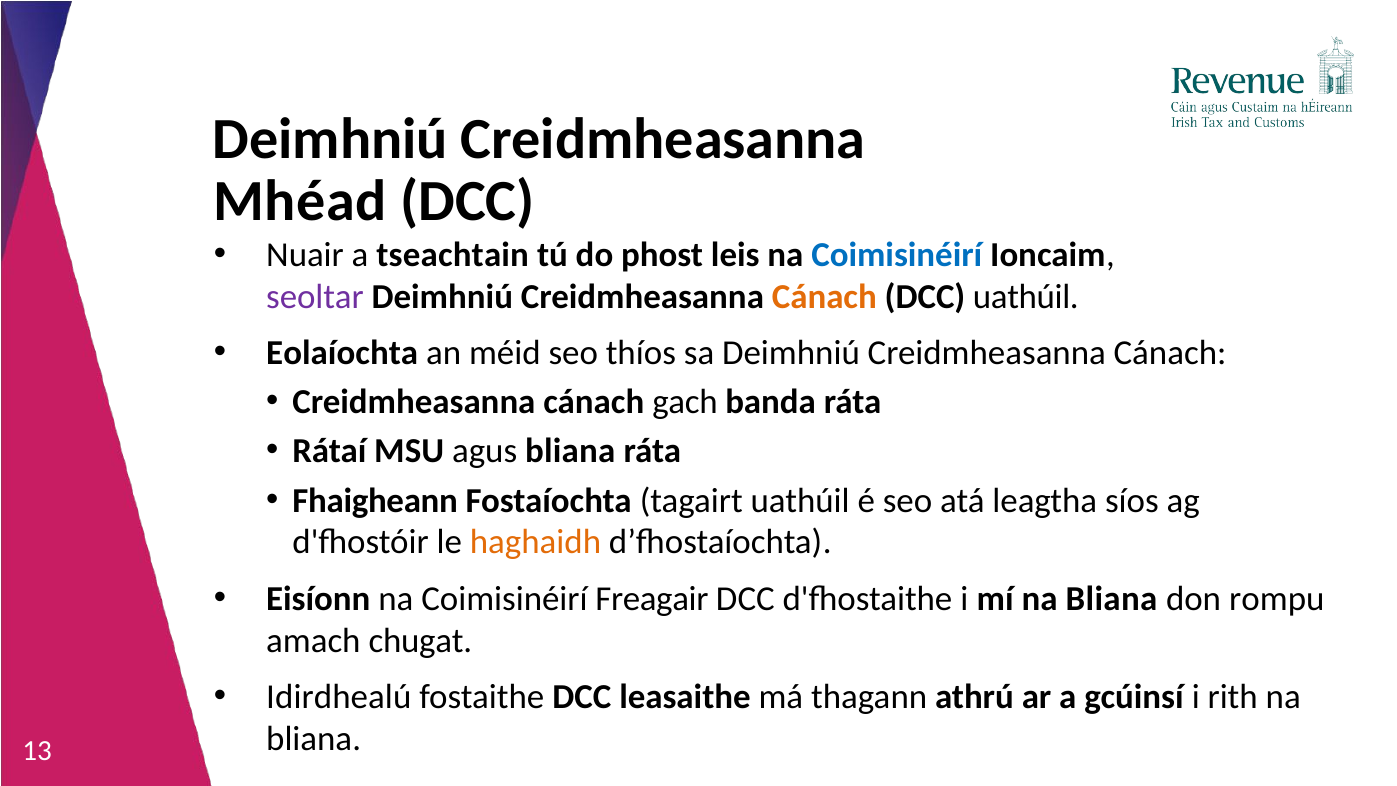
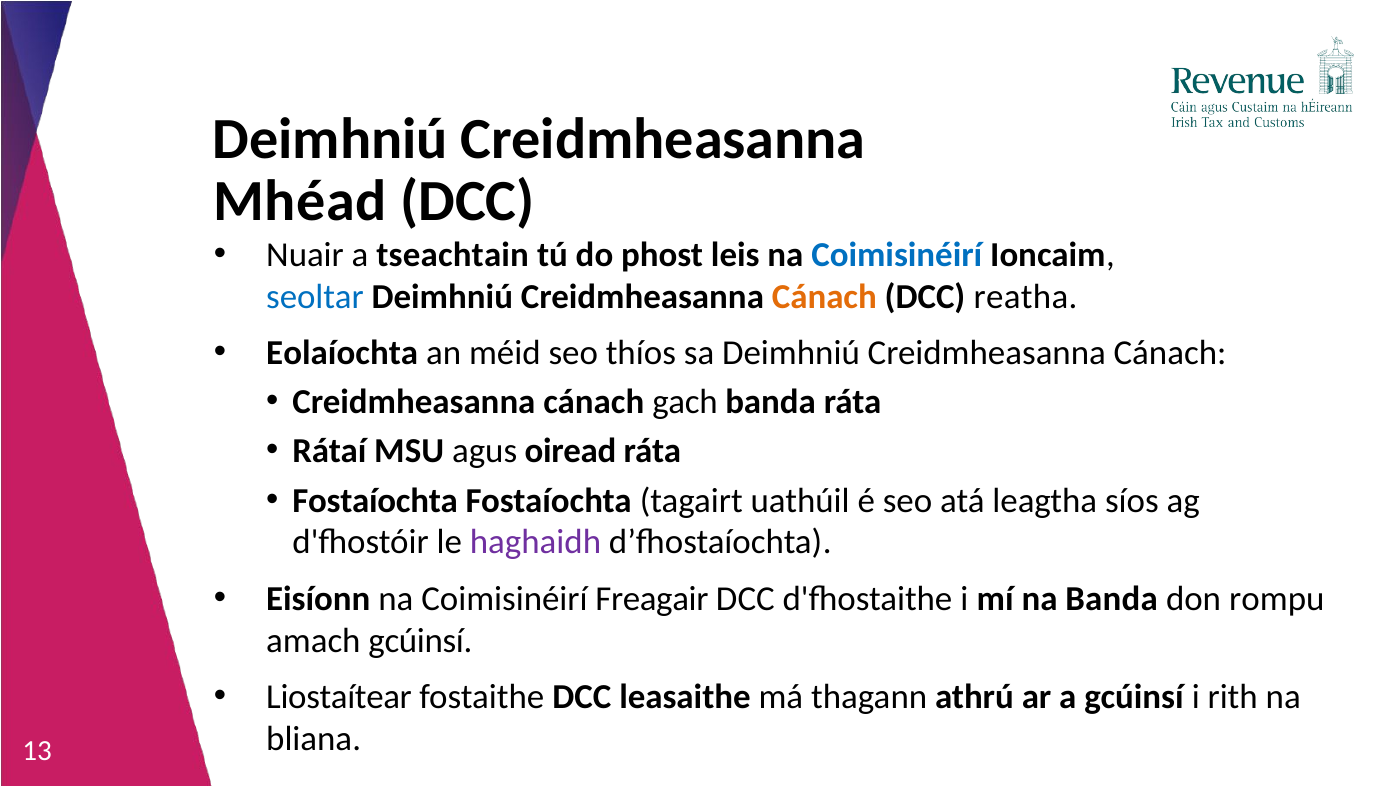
seoltar colour: purple -> blue (315, 296)
DCC uathúil: uathúil -> reatha (1026, 296)
agus bliana: bliana -> oiread (570, 451)
Fhaigheann: Fhaigheann -> Fostaíochta (375, 500)
haghaidh colour: orange -> purple (535, 542)
mí na Bliana: Bliana -> Banda (1112, 599)
amach chugat: chugat -> gcúinsí (420, 641)
Idirdhealú: Idirdhealú -> Liostaítear (339, 697)
